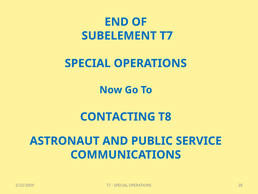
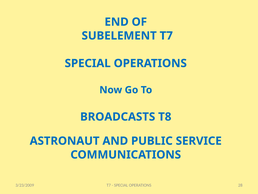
CONTACTING: CONTACTING -> BROADCASTS (118, 117)
